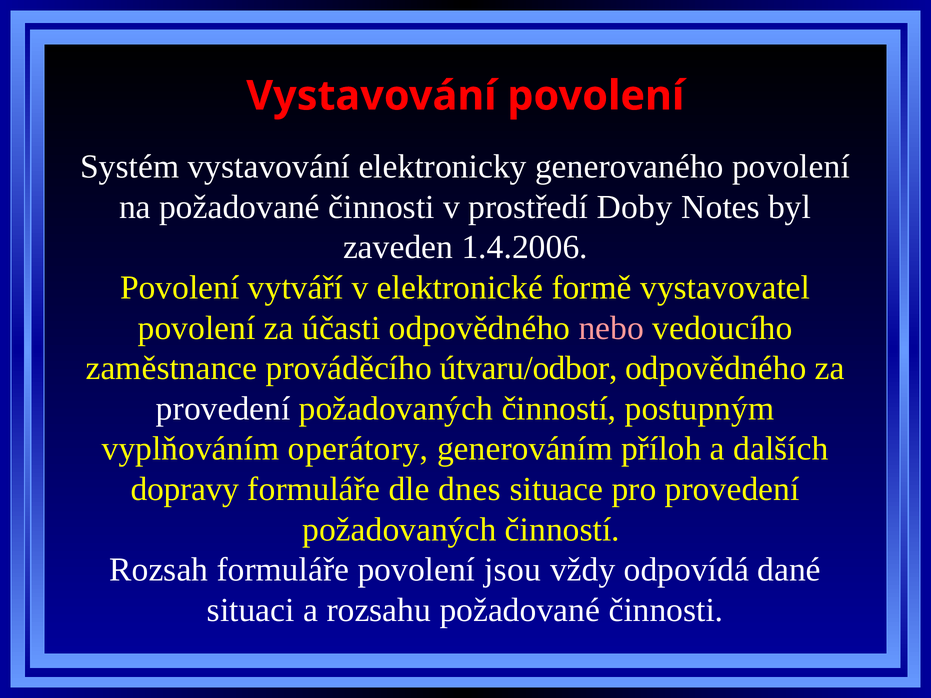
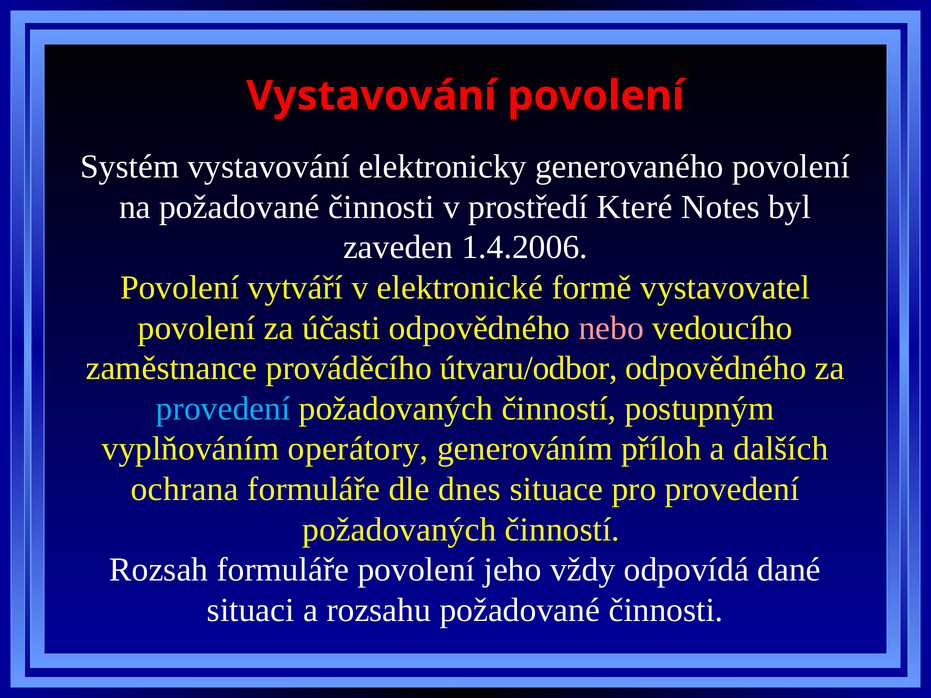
Doby: Doby -> Které (634, 207)
provedení colour: white -> light blue (223, 409)
dopravy: dopravy -> ochrana (185, 489)
jsou: jsou -> jeho (513, 570)
